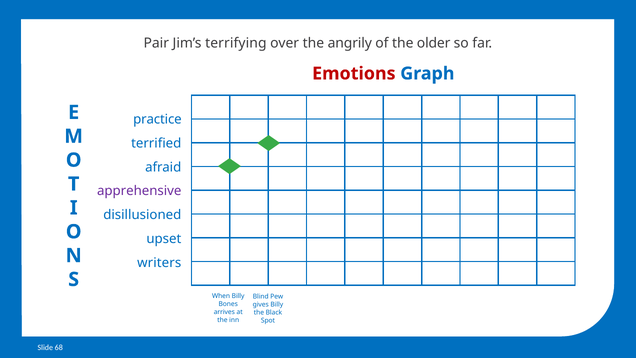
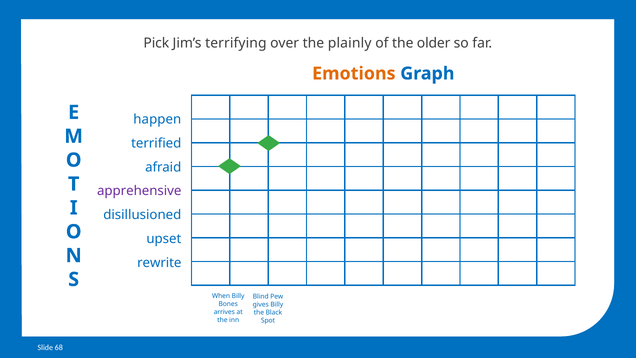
Pair: Pair -> Pick (156, 43)
angrily: angrily -> plainly (350, 43)
Emotions colour: red -> orange (354, 73)
practice: practice -> happen (157, 119)
writers: writers -> rewrite (159, 262)
